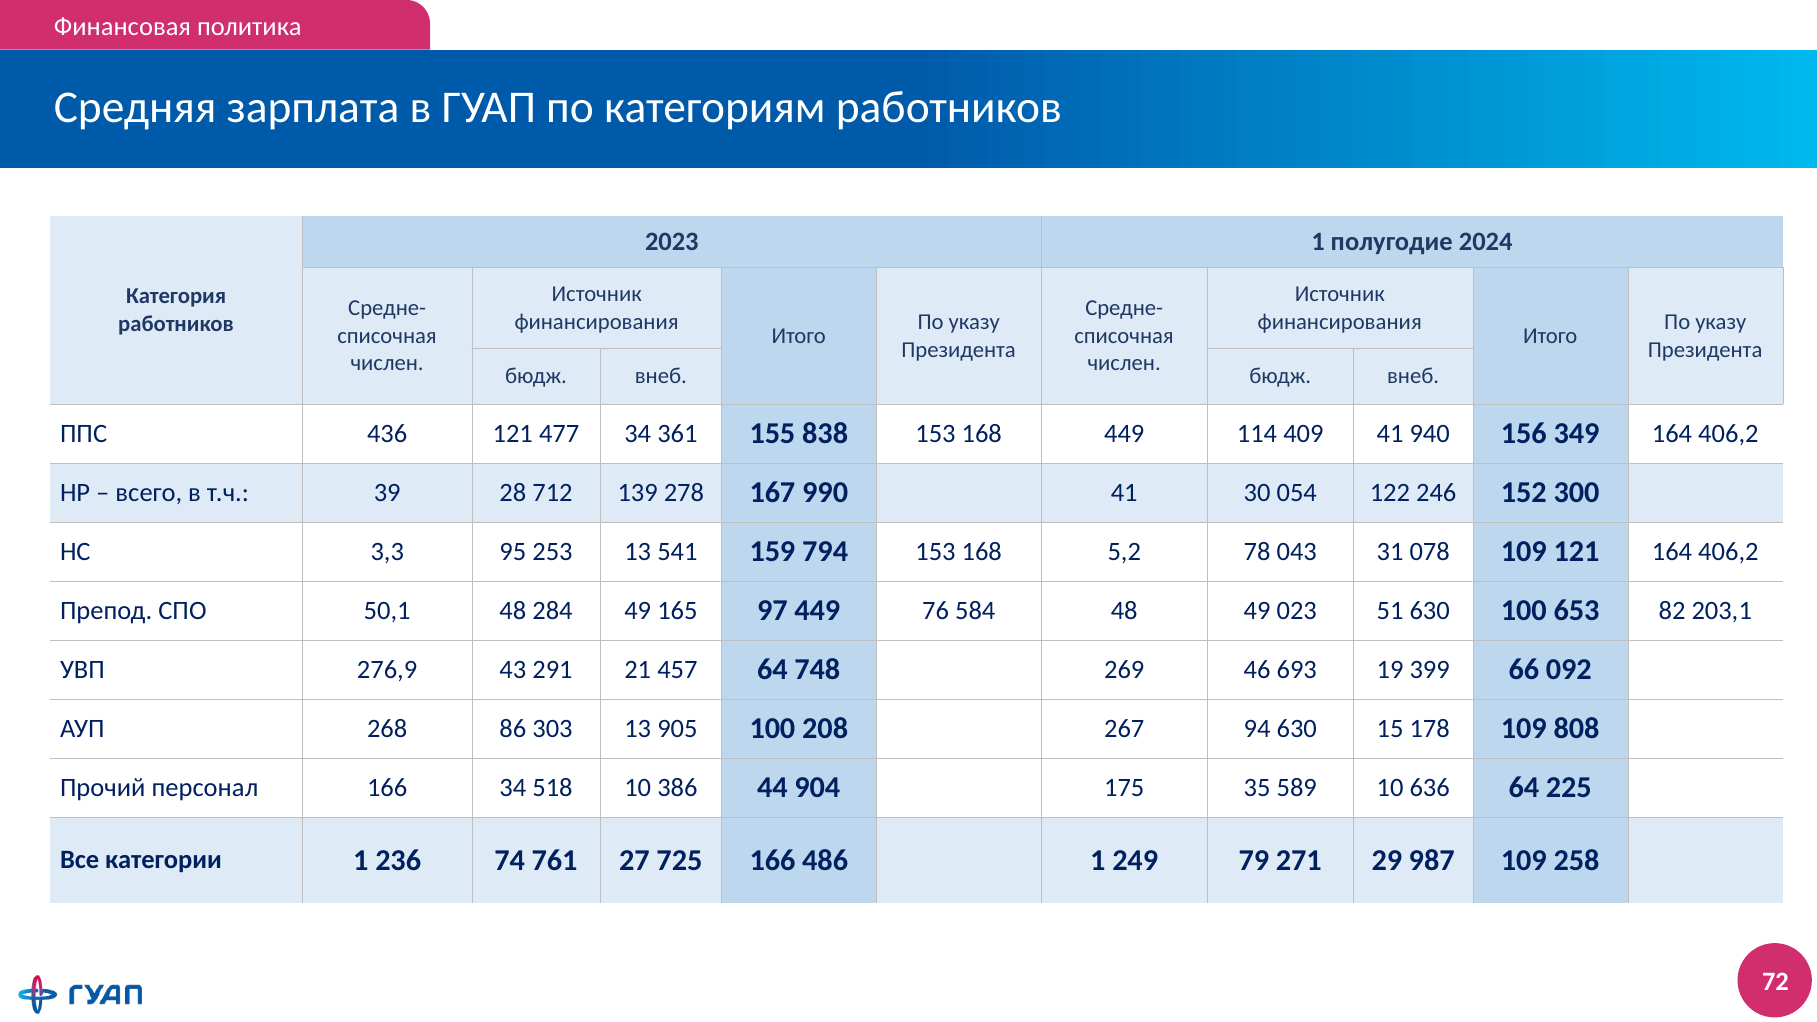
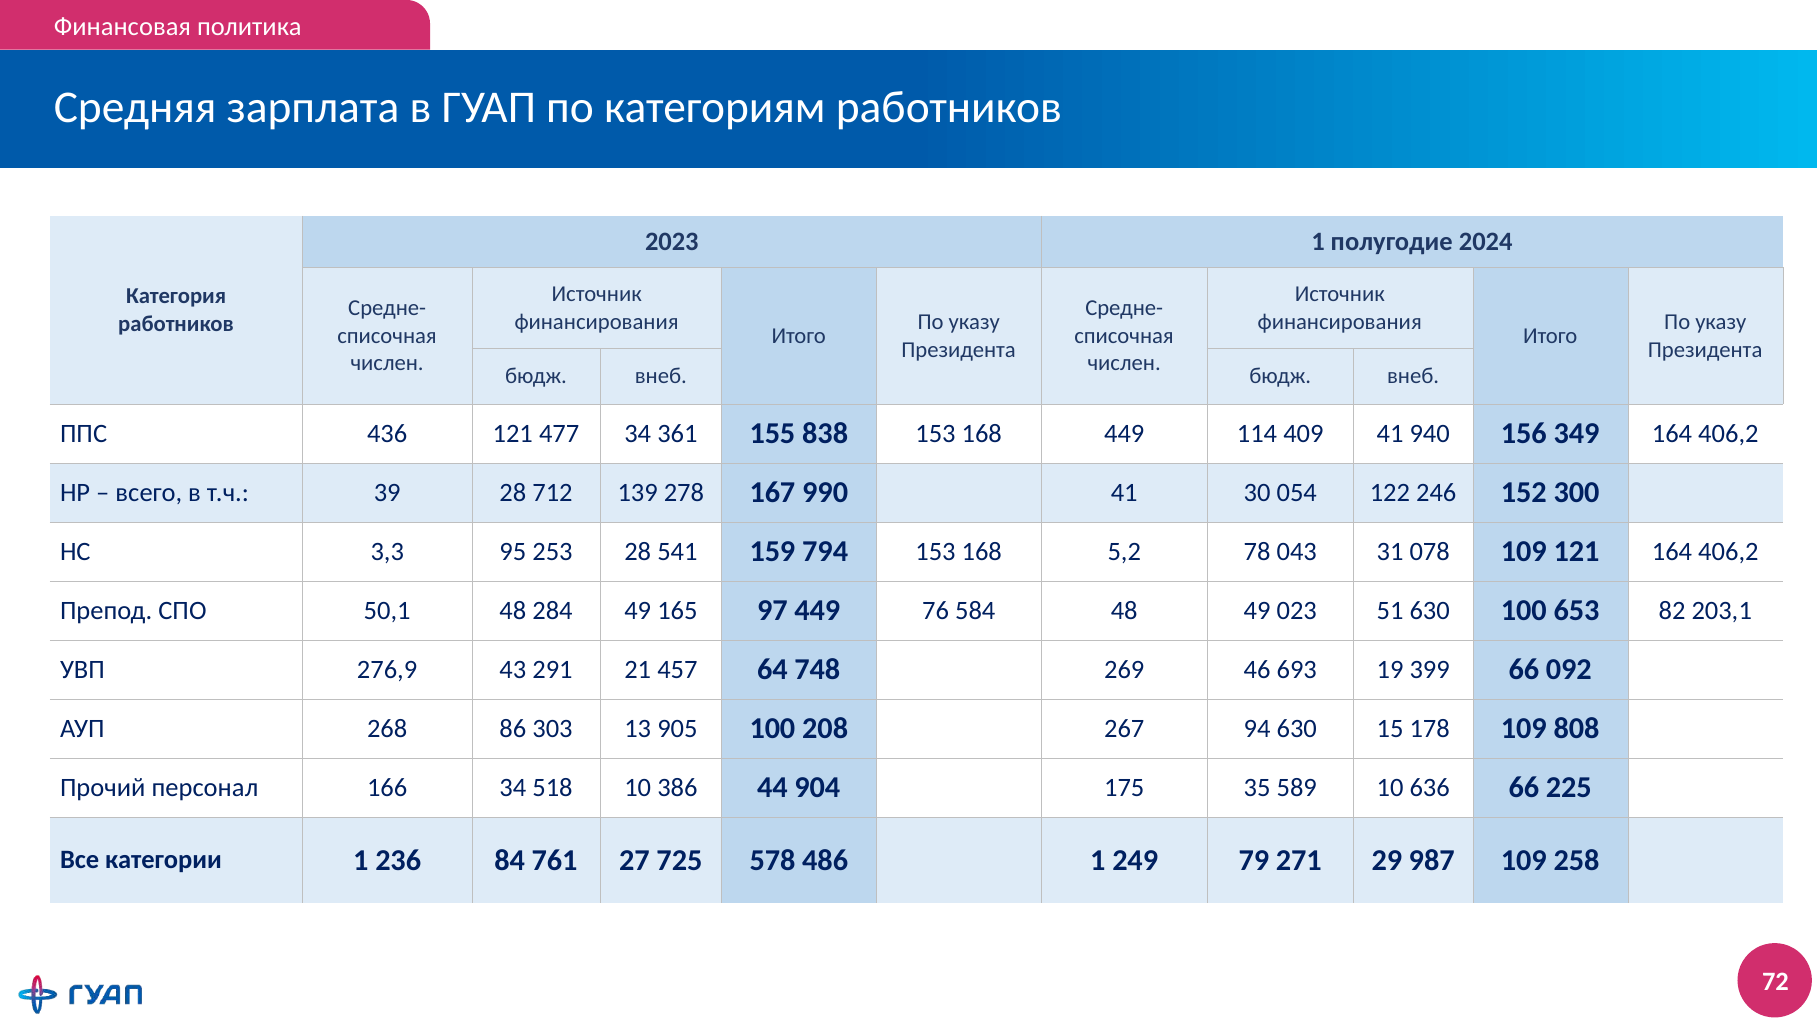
253 13: 13 -> 28 (638, 552)
636 64: 64 -> 66 (1524, 788)
74: 74 -> 84 (510, 860)
725 166: 166 -> 578 (772, 860)
